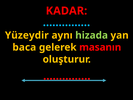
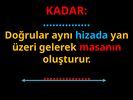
Yüzeydir: Yüzeydir -> Doğrular (27, 35)
hizada colour: light green -> light blue (92, 35)
baca: baca -> üzeri (24, 47)
